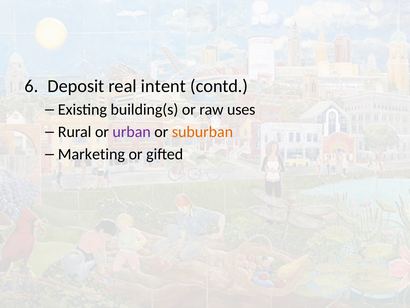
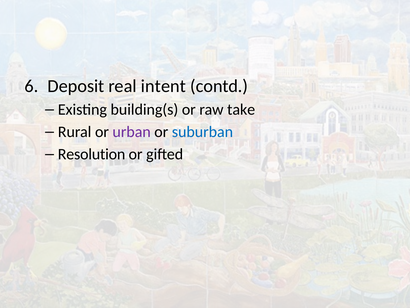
uses: uses -> take (241, 110)
suburban colour: orange -> blue (202, 132)
Marketing: Marketing -> Resolution (92, 154)
